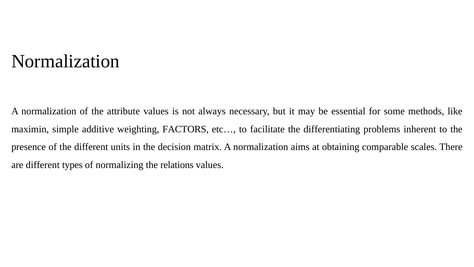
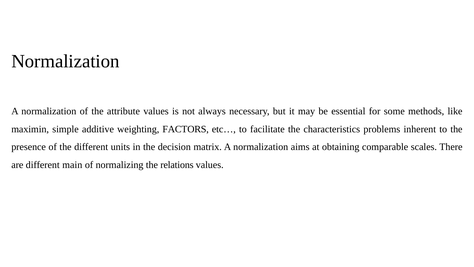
differentiating: differentiating -> characteristics (332, 129)
types: types -> main (72, 165)
